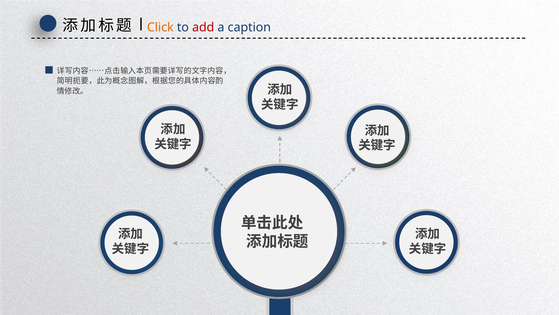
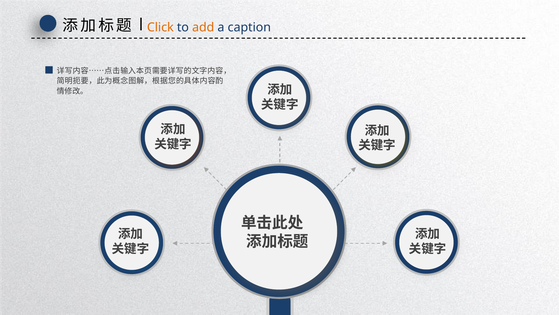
add colour: red -> orange (203, 27)
